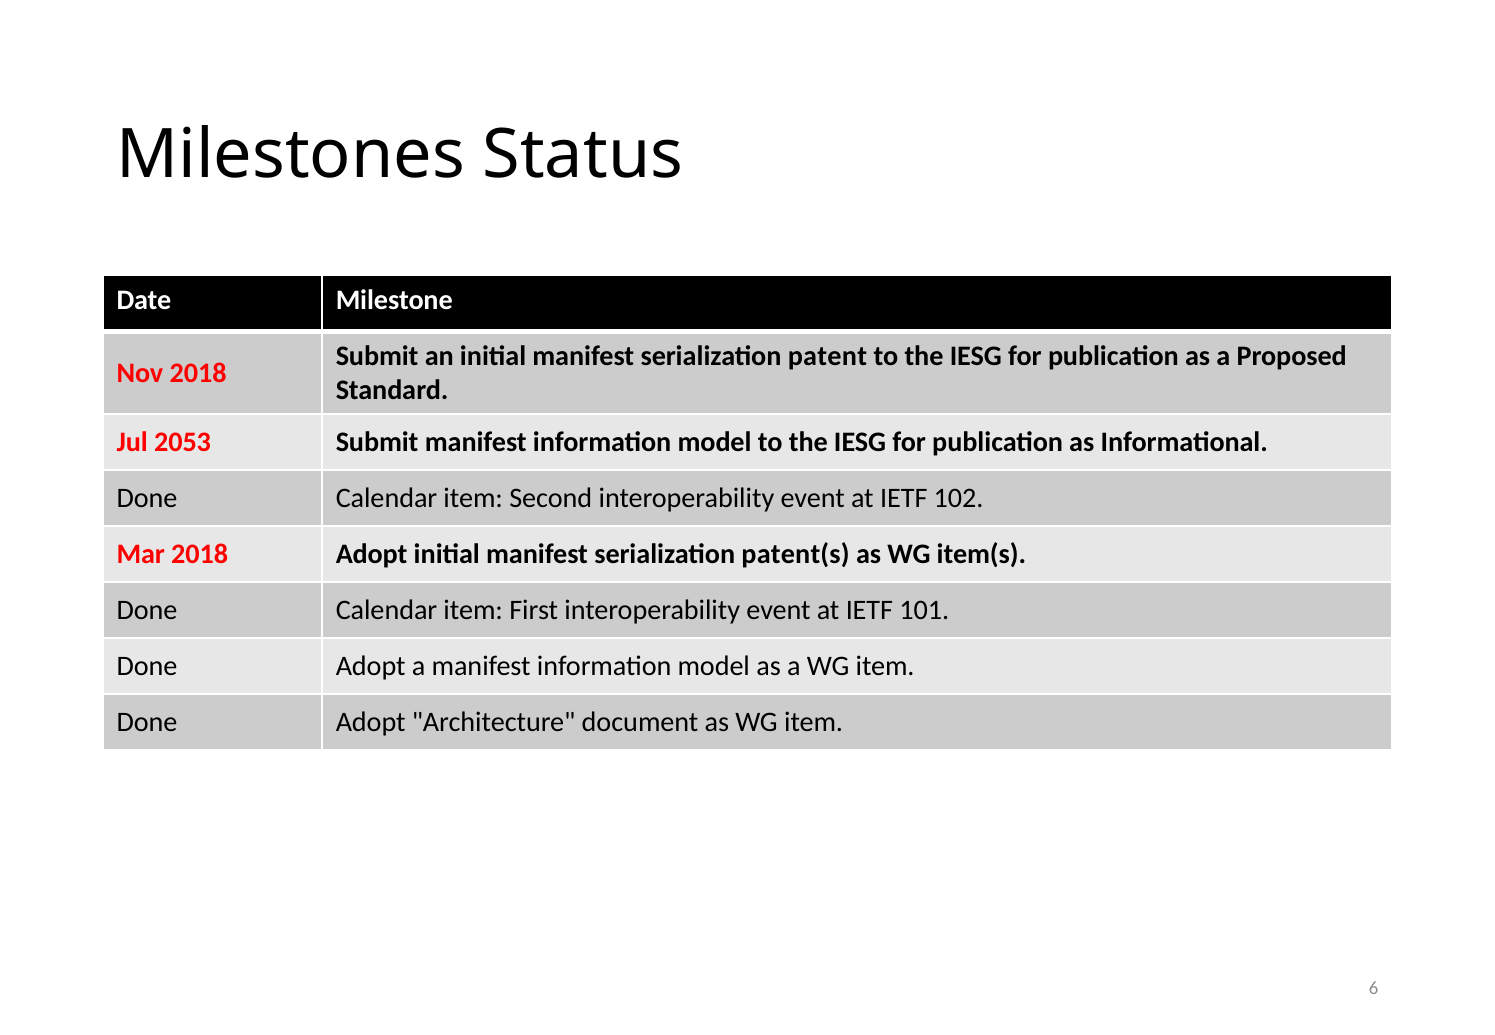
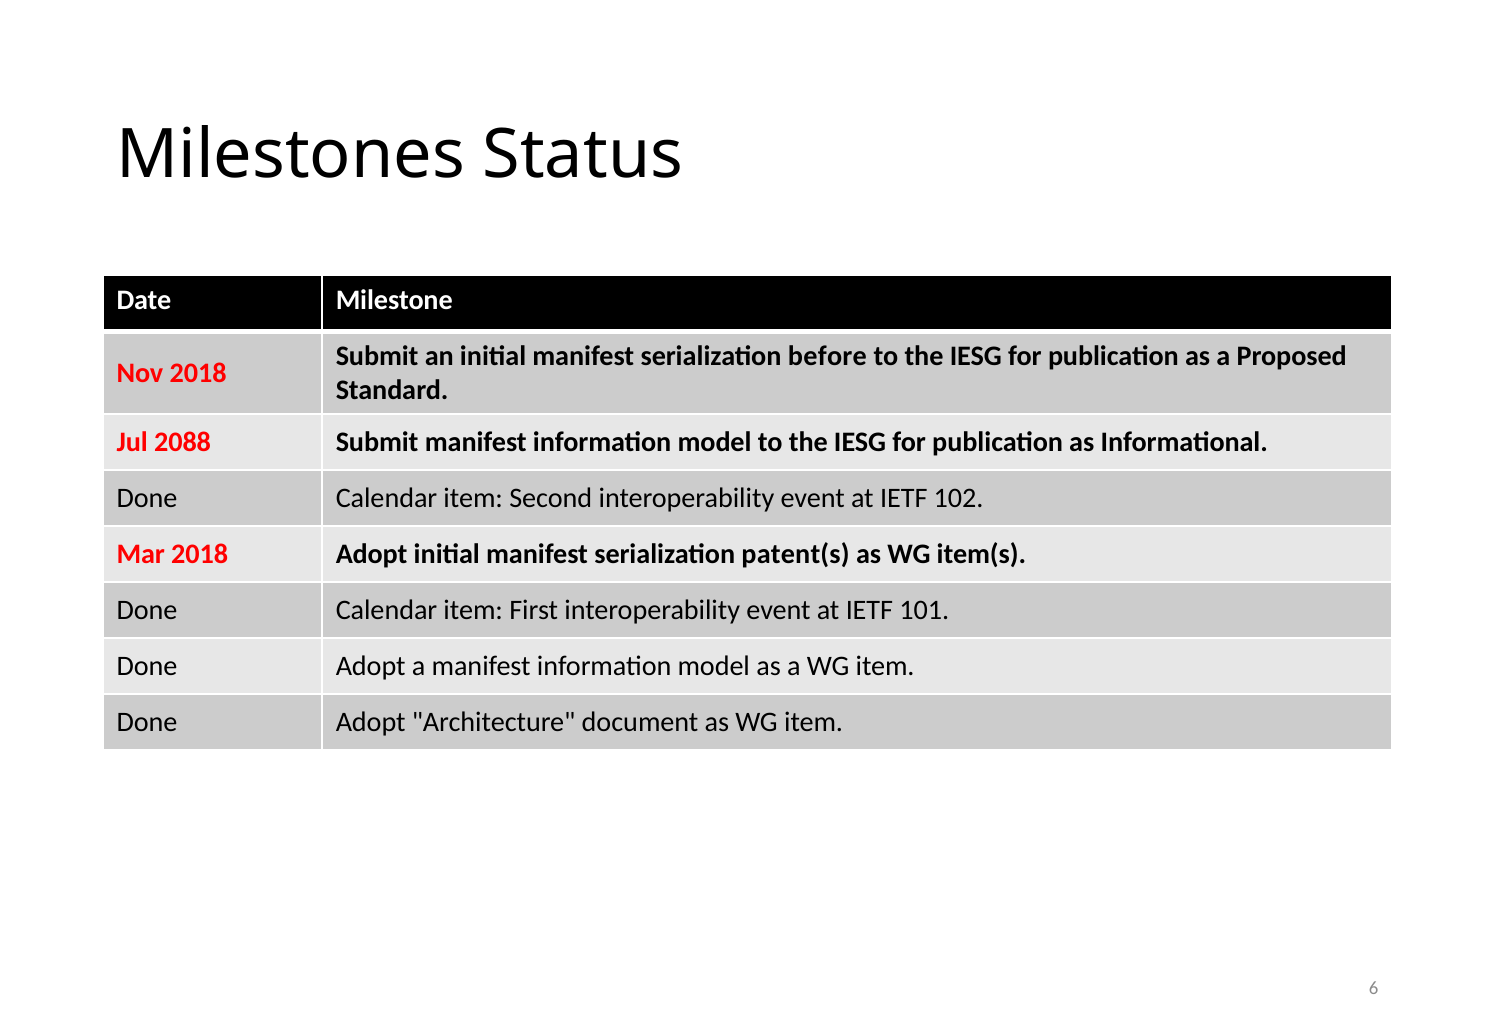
patent: patent -> before (827, 356)
2053: 2053 -> 2088 (183, 442)
